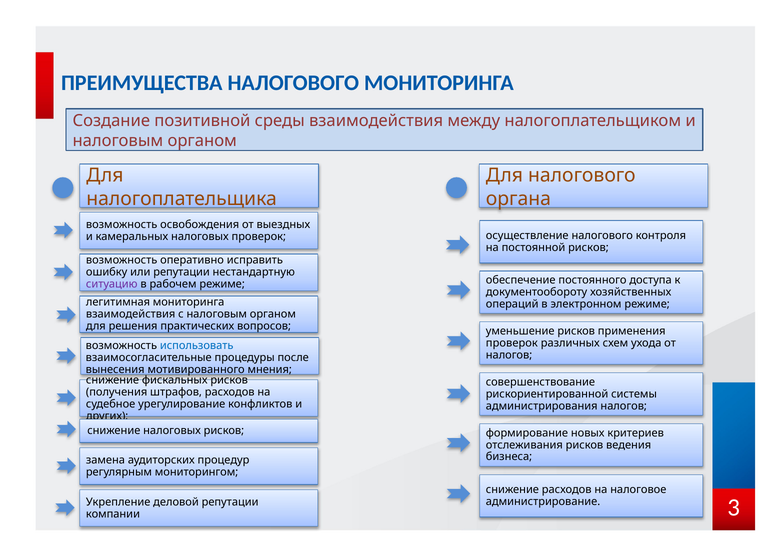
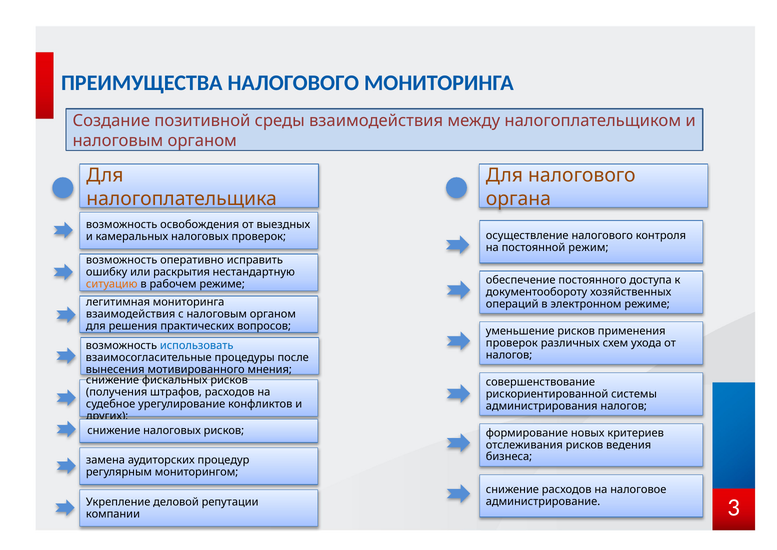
постоянной рисков: рисков -> режим (588, 247)
или репутации: репутации -> раскрытия (182, 272)
ситуацию colour: purple -> orange (112, 284)
